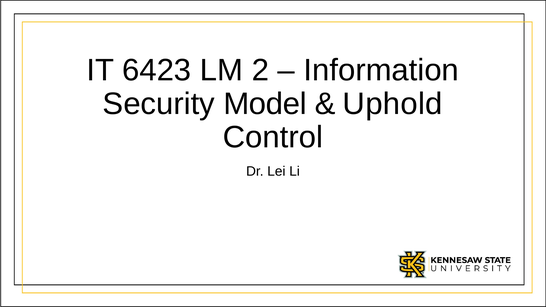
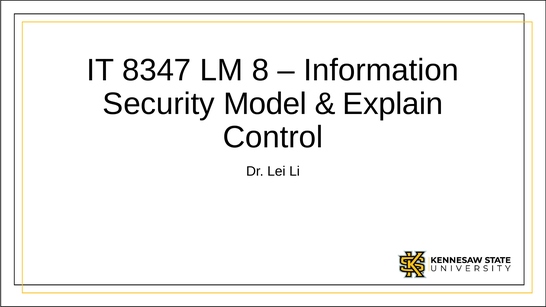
6423: 6423 -> 8347 (157, 70)
2: 2 -> 8 (260, 70)
Uphold: Uphold -> Explain (393, 104)
